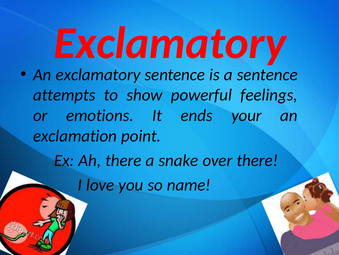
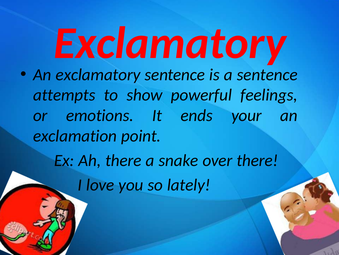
name: name -> lately (189, 184)
